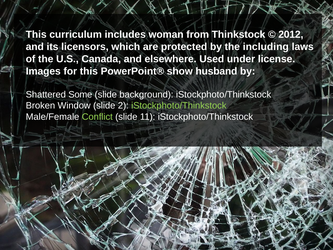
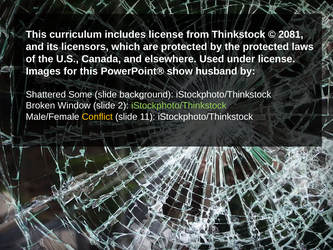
includes woman: woman -> license (166, 35)
2012: 2012 -> 2081 (291, 35)
the including: including -> protected (266, 47)
Conflict colour: light green -> yellow (97, 117)
